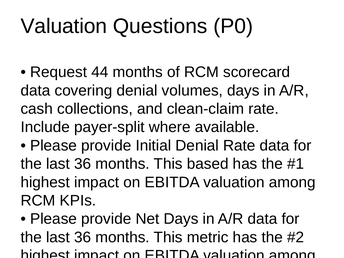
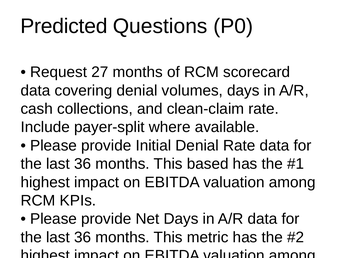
Valuation: Valuation -> Predicted (64, 26)
44: 44 -> 27 (100, 72)
